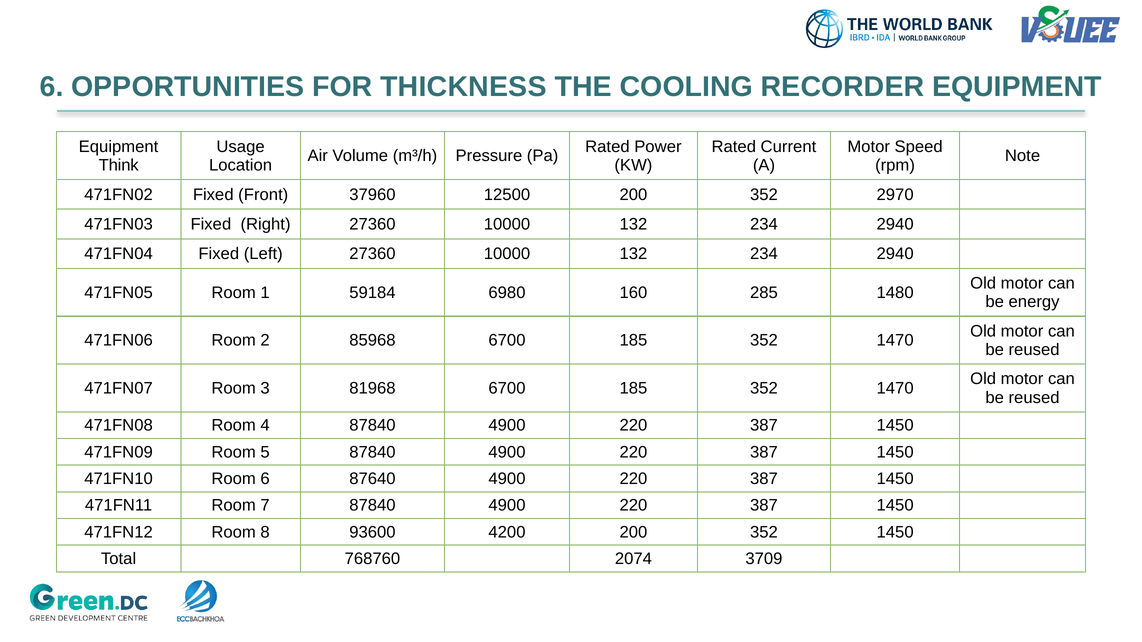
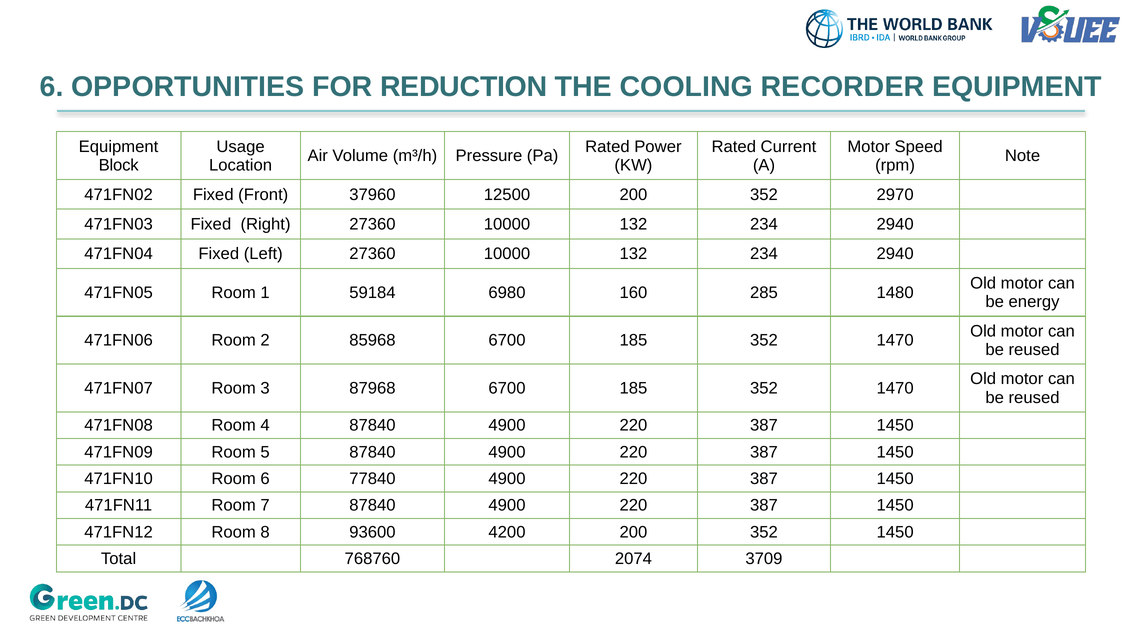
THICKNESS: THICKNESS -> REDUCTION (464, 87)
Think: Think -> Block (119, 165)
81968: 81968 -> 87968 (372, 388)
87640: 87640 -> 77840 (372, 479)
